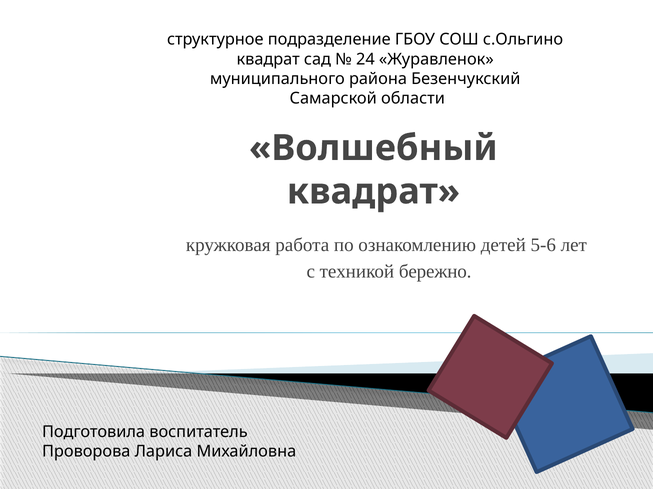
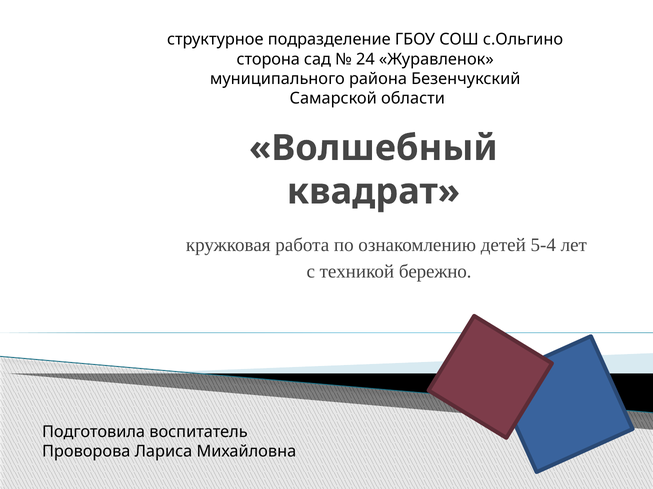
квадрат: квадрат -> сторона (268, 59)
5-6: 5-6 -> 5-4 (543, 246)
